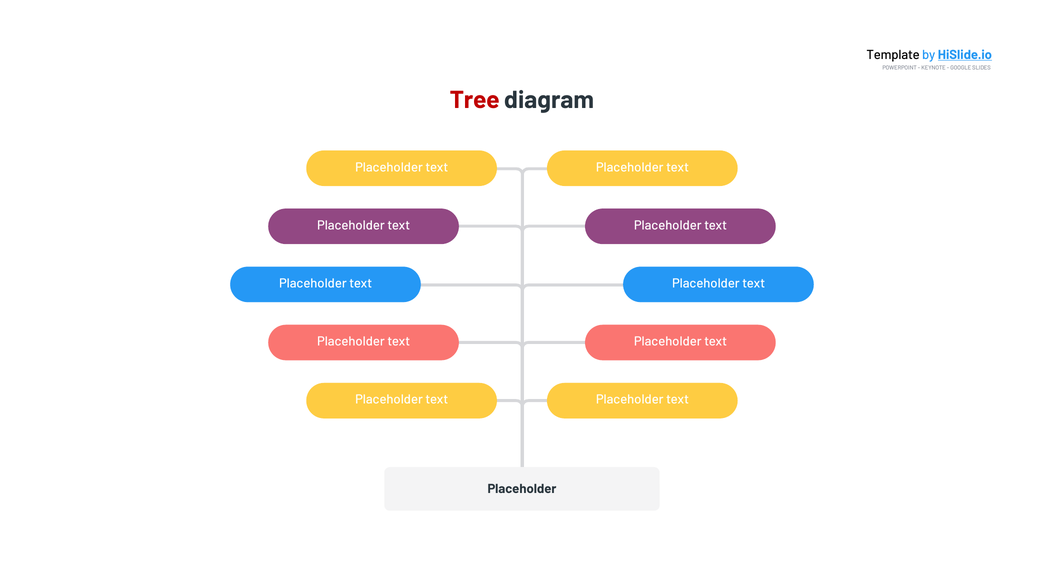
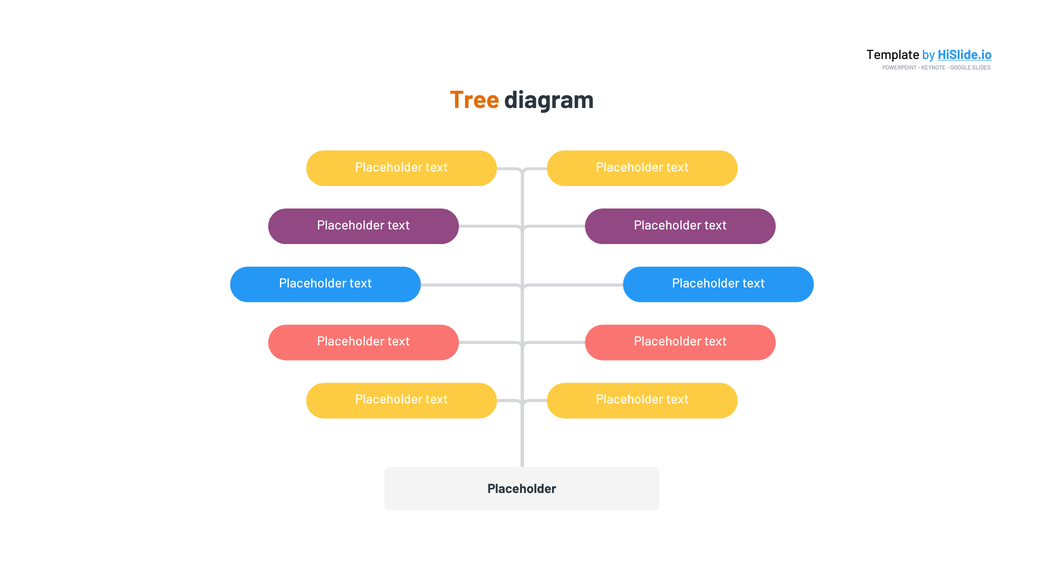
Tree colour: red -> orange (475, 100)
